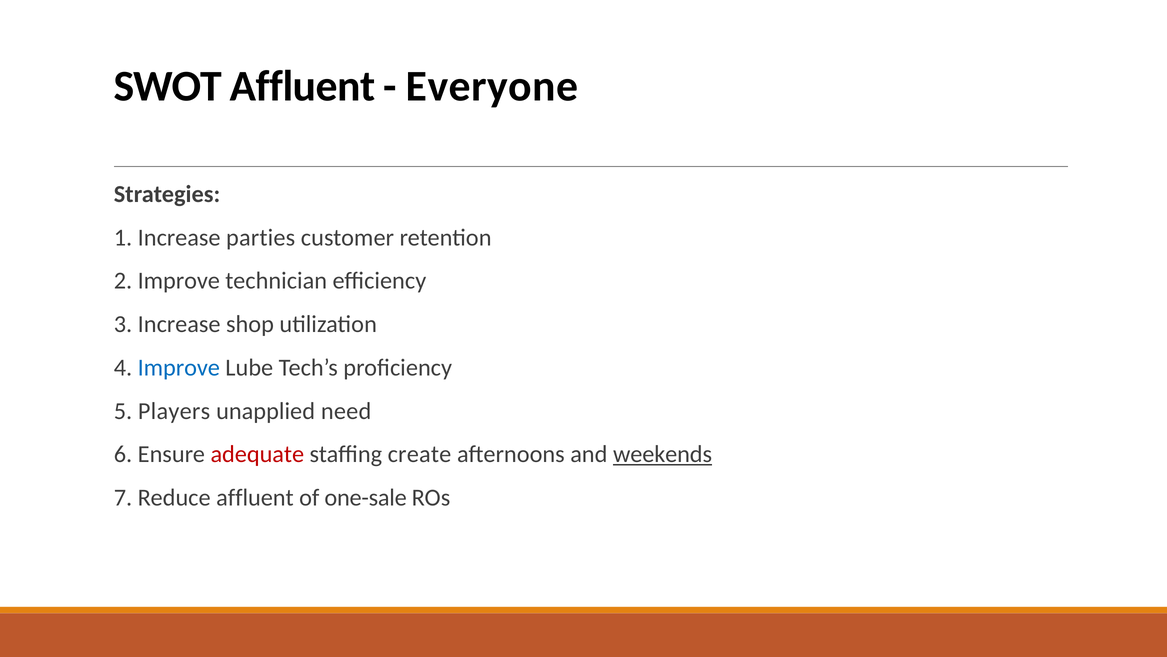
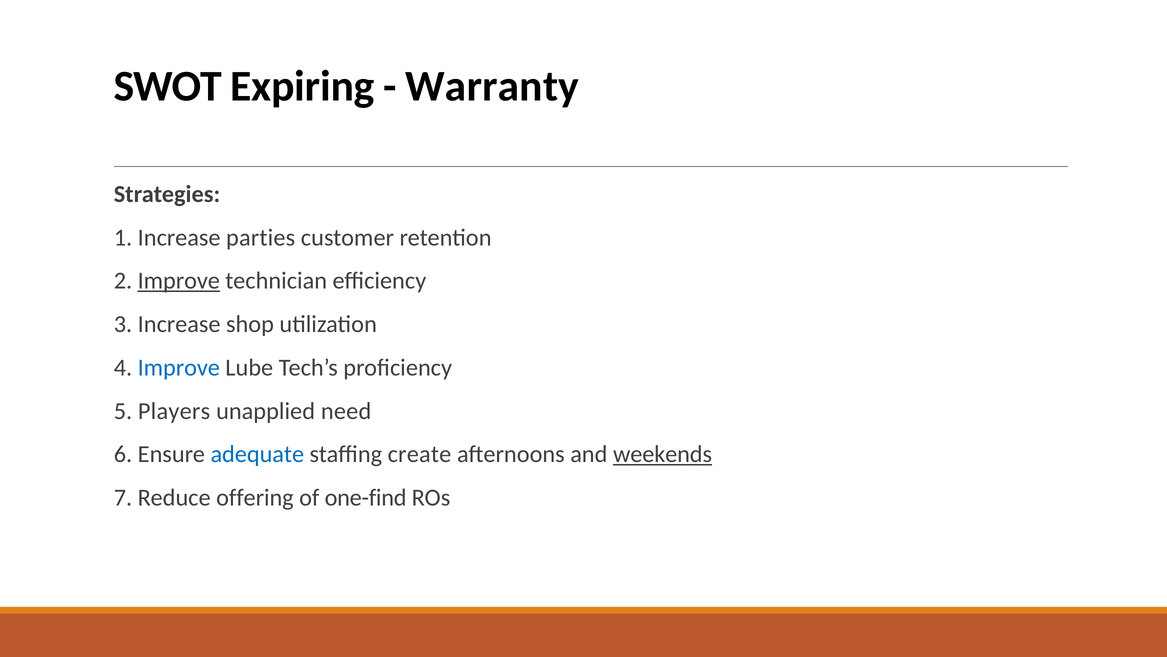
SWOT Affluent: Affluent -> Expiring (303, 86)
Everyone: Everyone -> Warranty (492, 86)
Improve underline: none -> present (179, 281)
adequate colour: red -> blue (257, 454)
Reduce affluent: affluent -> offering (255, 497)
one-sale: one-sale -> one-find (366, 497)
